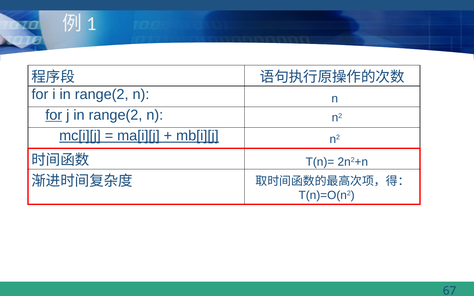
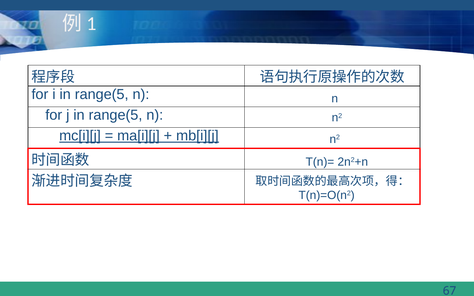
i in range(2: range(2 -> range(5 (102, 94)
for underline: present -> none (54, 115)
j in range(2: range(2 -> range(5 (115, 115)
